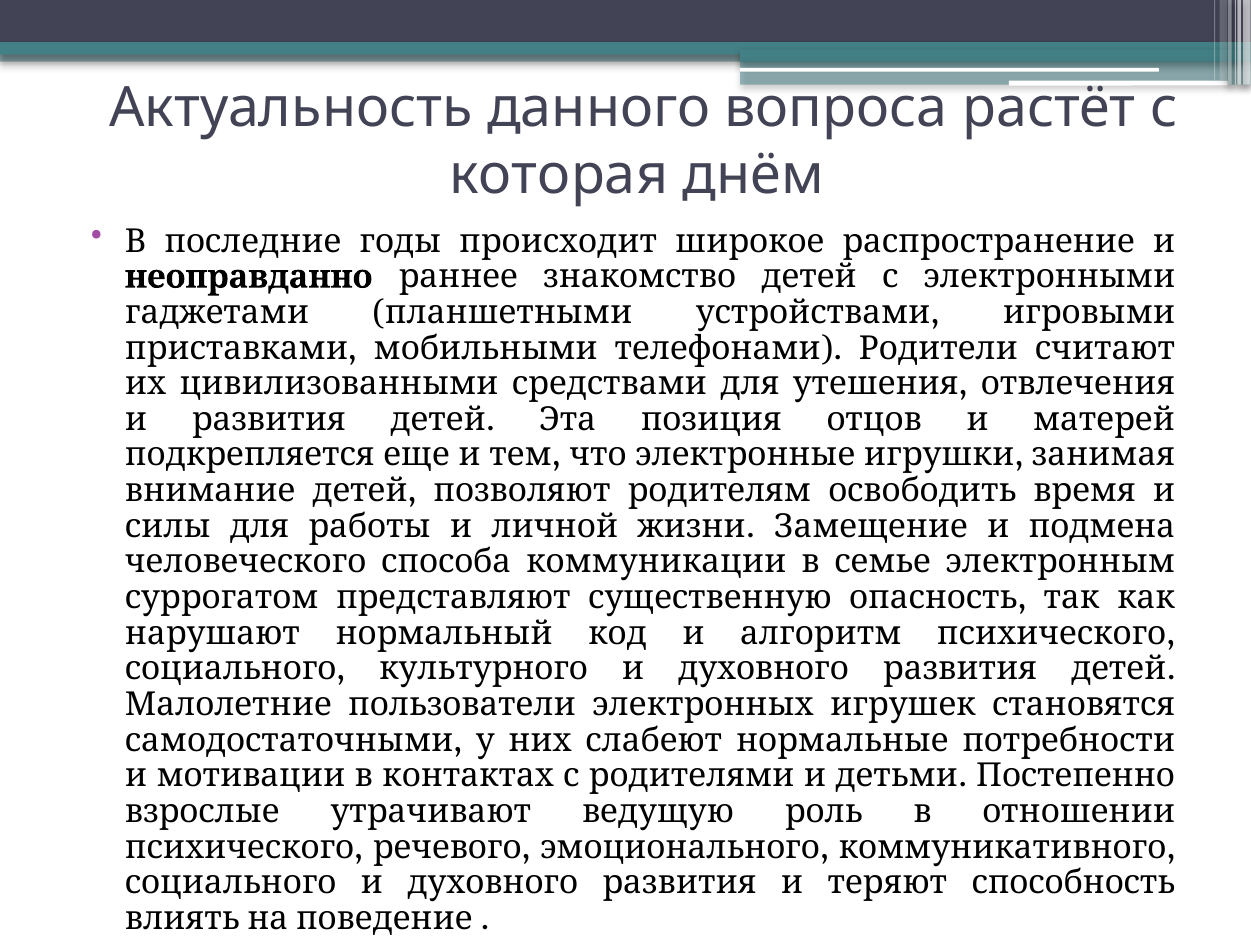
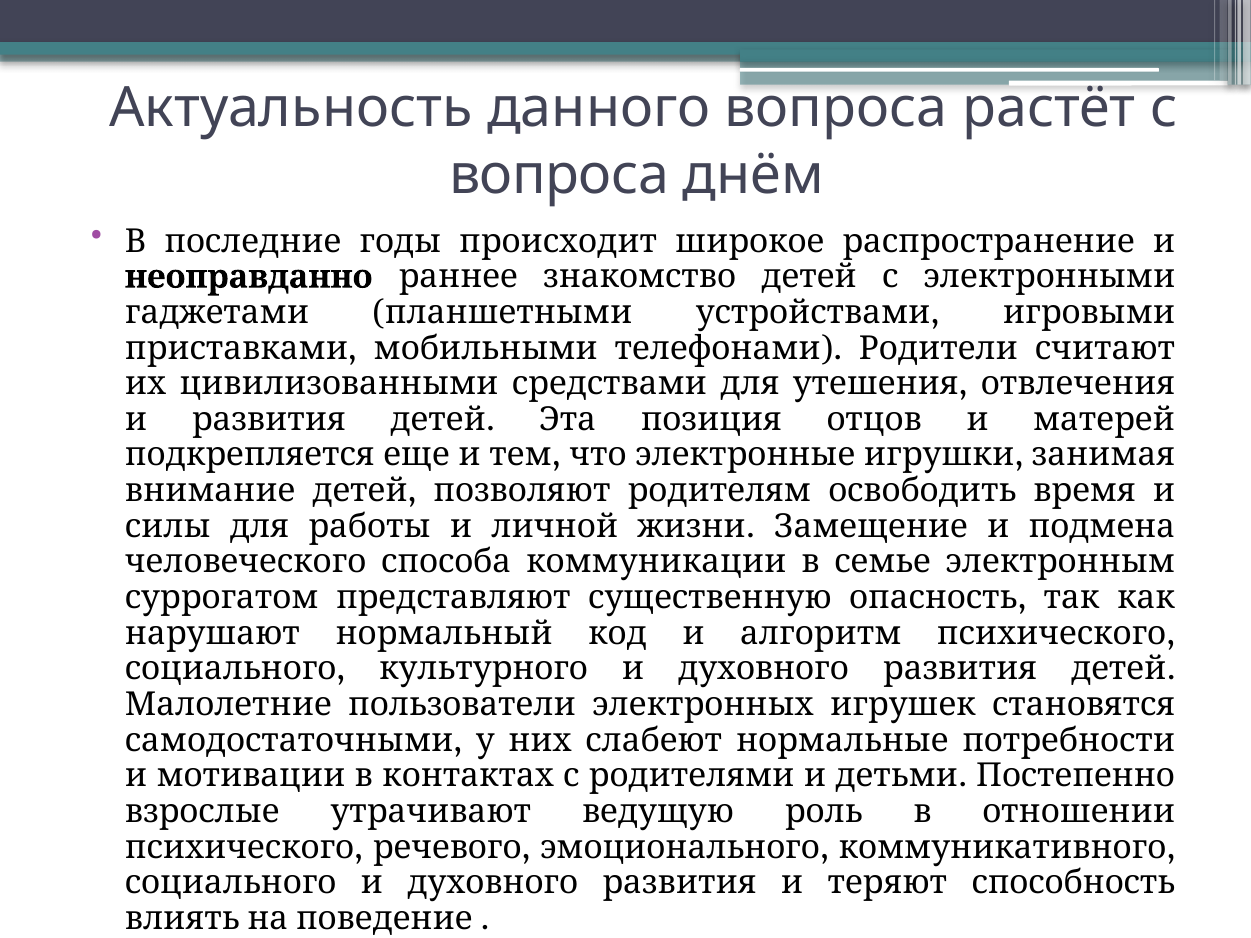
которая: которая -> вопроса (559, 175)
